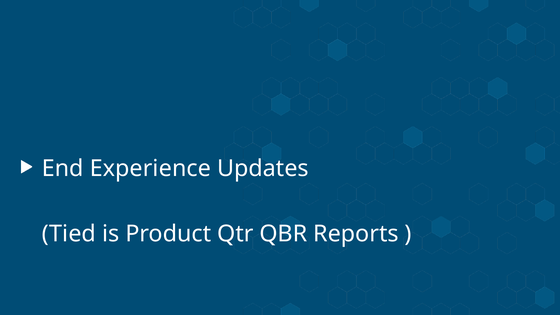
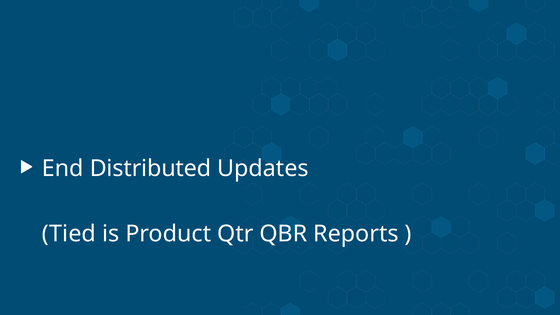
Experience: Experience -> Distributed (150, 168)
